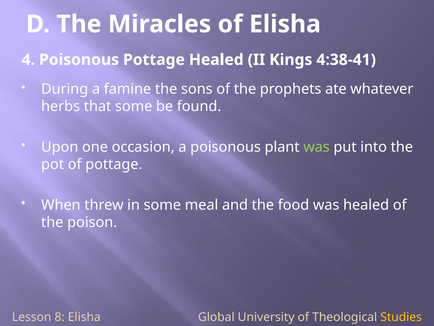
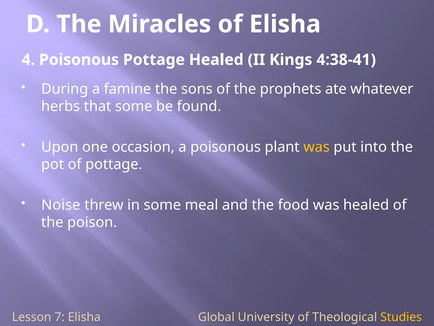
was colour: light green -> yellow (317, 147)
When: When -> Noise (61, 205)
8: 8 -> 7 (60, 317)
